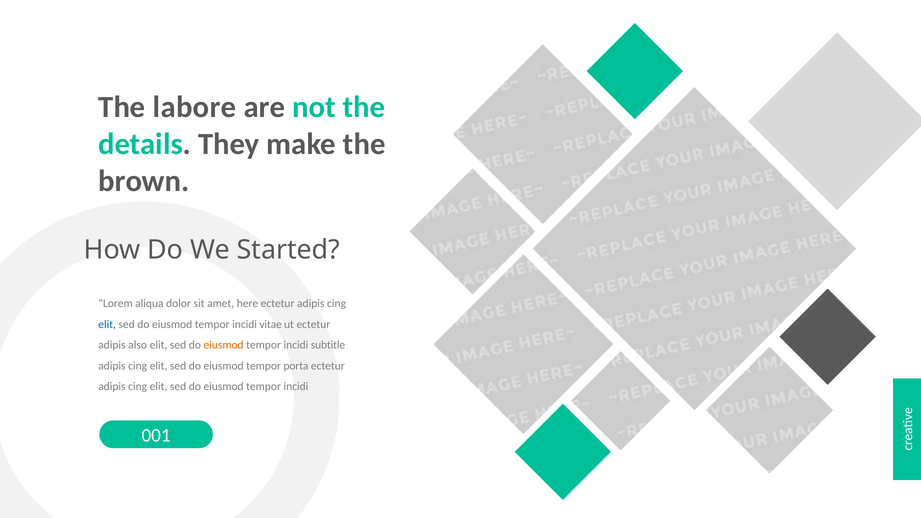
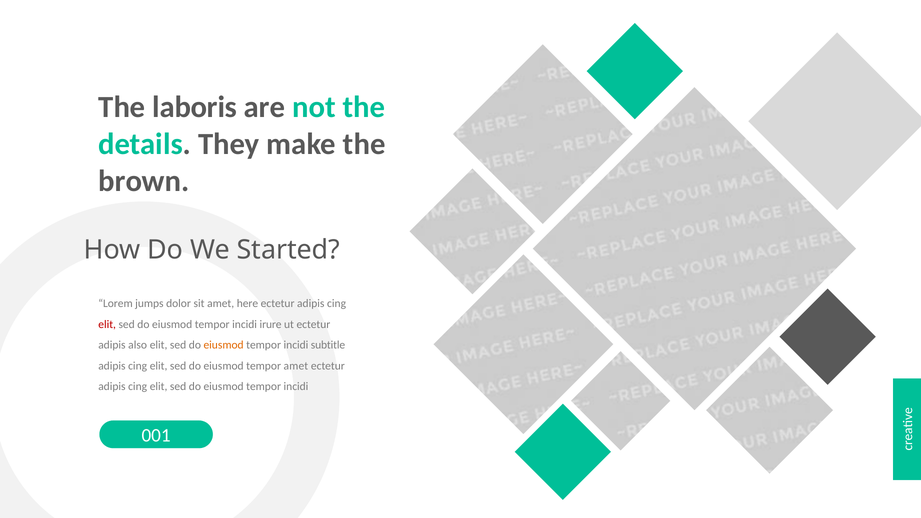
labore: labore -> laboris (195, 107)
aliqua: aliqua -> jumps (149, 304)
elit colour: blue -> red (107, 324)
vitae: vitae -> irure (271, 324)
tempor porta: porta -> amet (296, 366)
